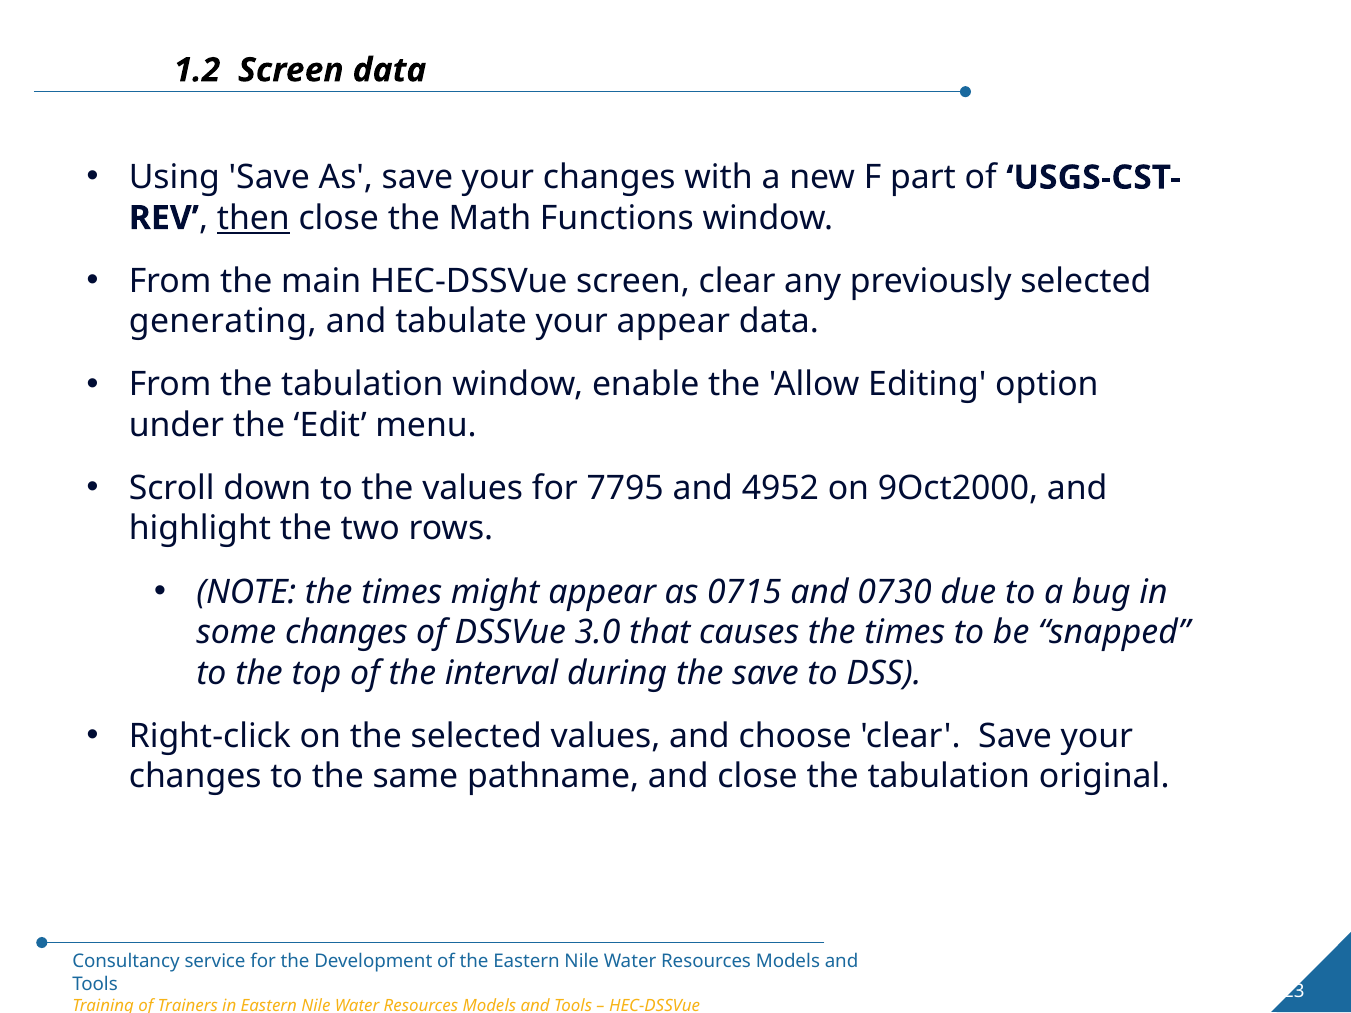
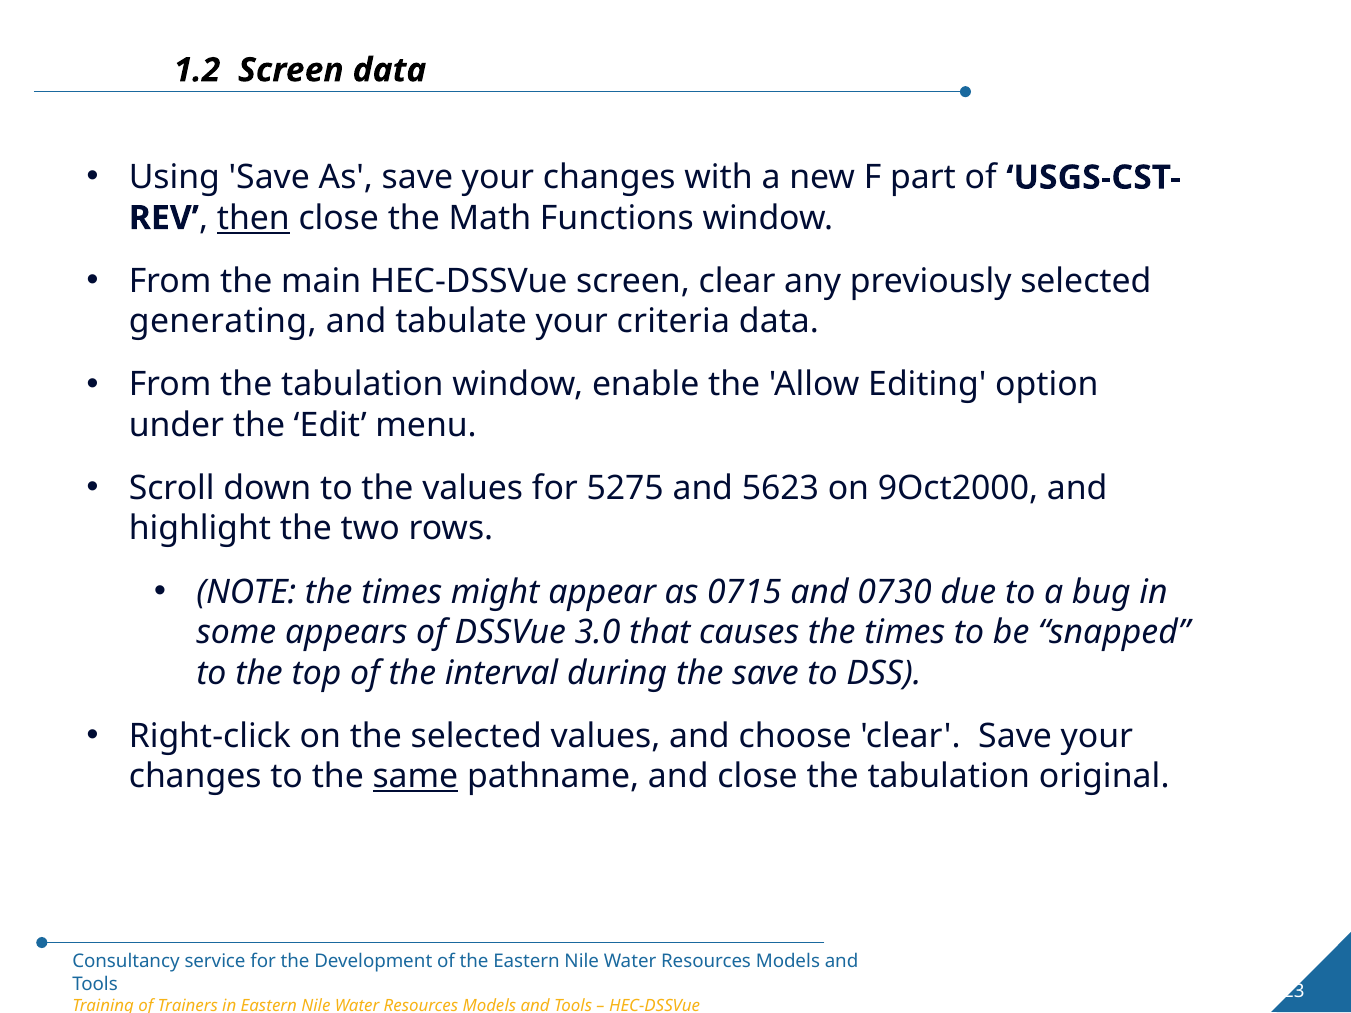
your appear: appear -> criteria (673, 322)
7795: 7795 -> 5275 (625, 488)
4952: 4952 -> 5623 (780, 488)
some changes: changes -> appears (346, 633)
same underline: none -> present (415, 777)
